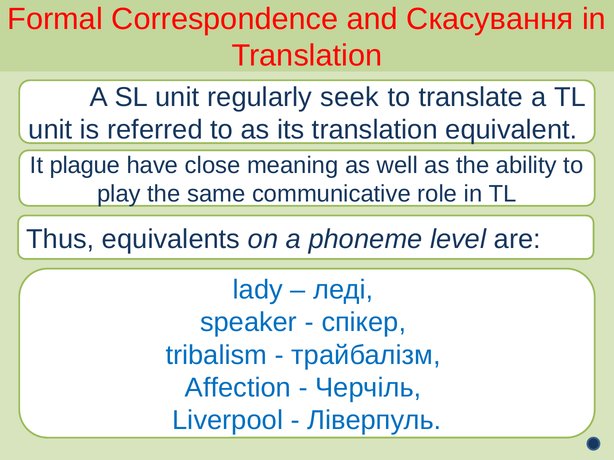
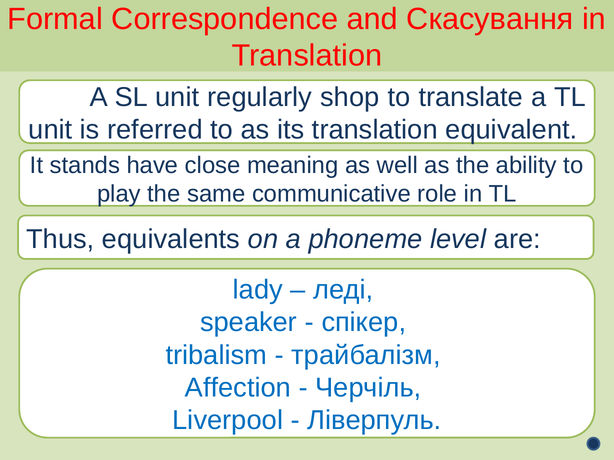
seek: seek -> shop (350, 97)
plague: plague -> stands (85, 166)
